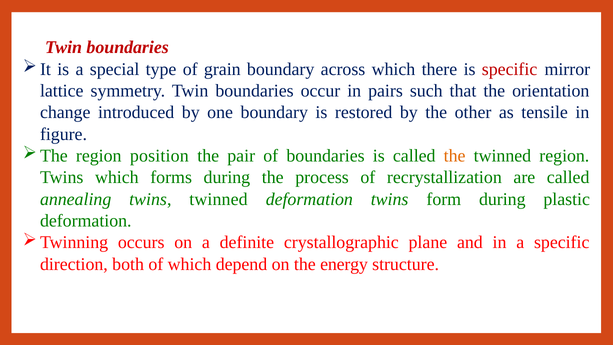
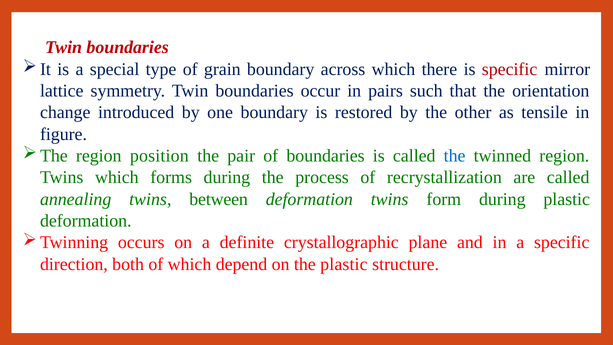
the colour: orange -> blue (455, 156)
twins twinned: twinned -> between (219, 199)
the energy: energy -> plastic (344, 264)
